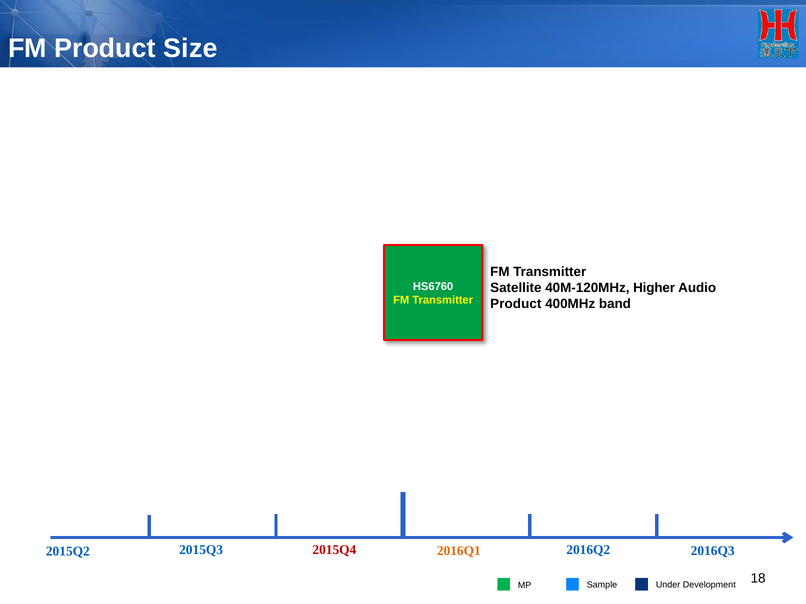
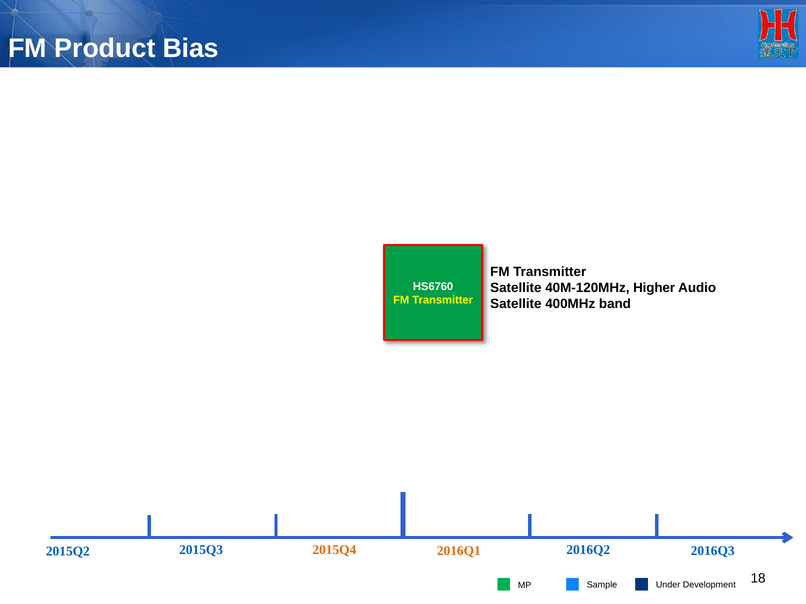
Size: Size -> Bias (191, 48)
Product: Product -> Satellite (516, 304)
2015Q4 colour: red -> orange (334, 550)
